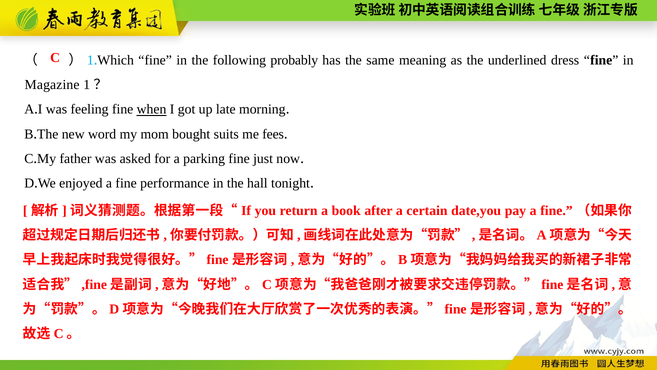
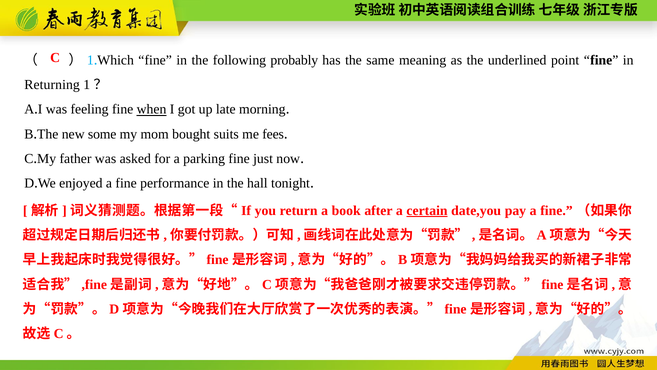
dress: dress -> point (565, 60)
Magazine: Magazine -> Returning (52, 85)
word: word -> some (102, 134)
certain underline: none -> present (427, 210)
